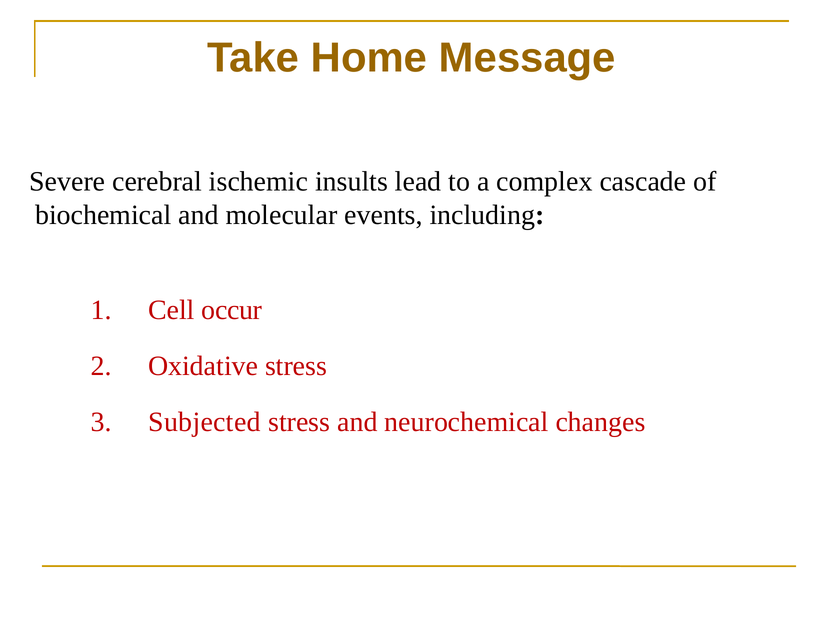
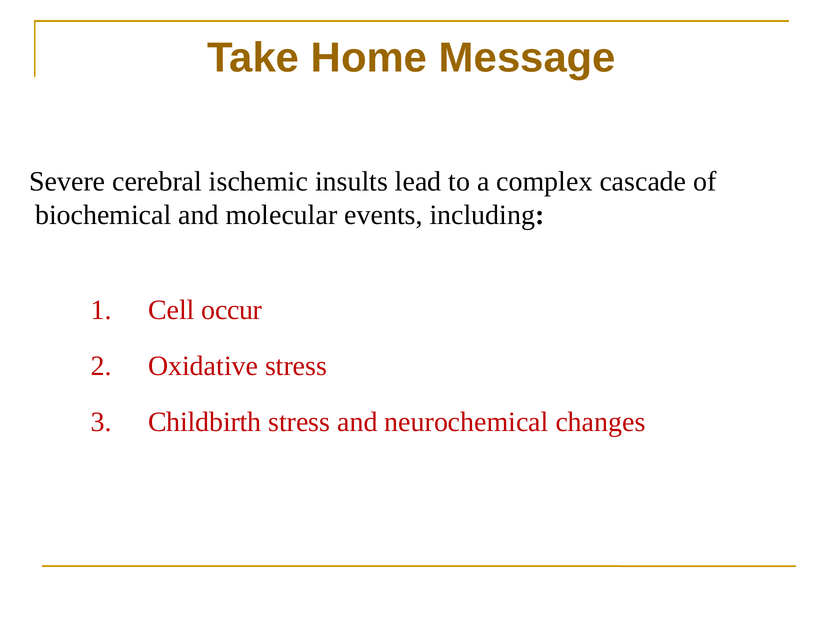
Subjected: Subjected -> Childbirth (205, 422)
